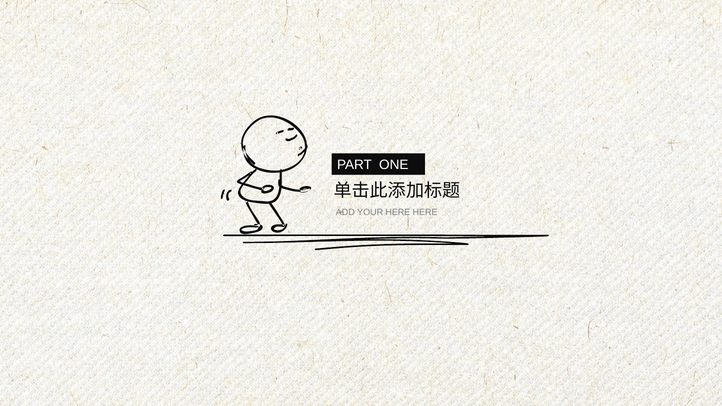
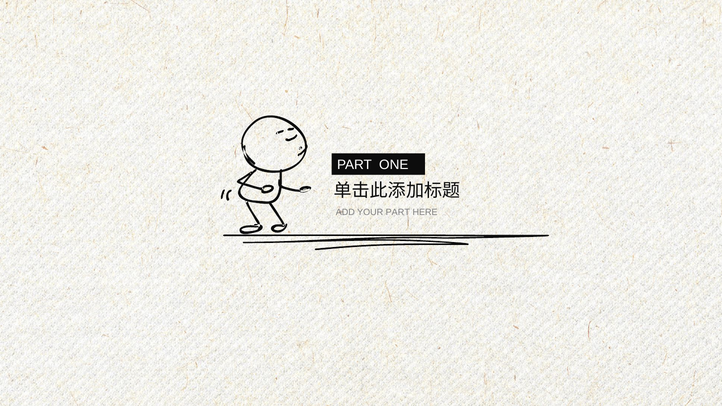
YOUR HERE: HERE -> PART (398, 213)
